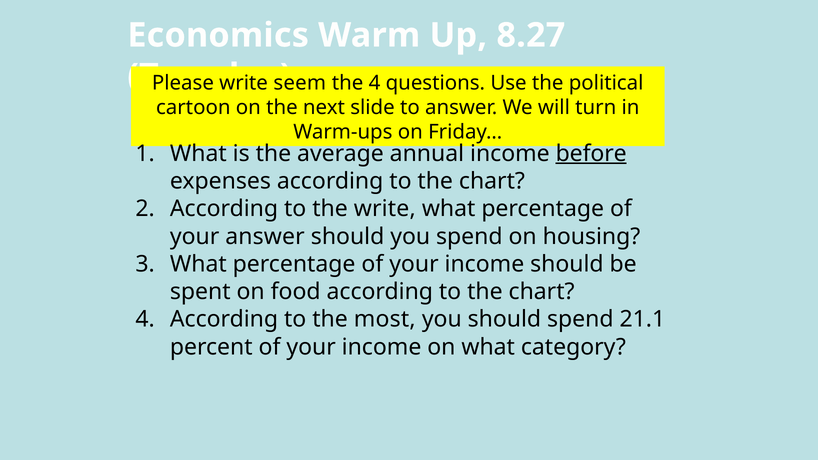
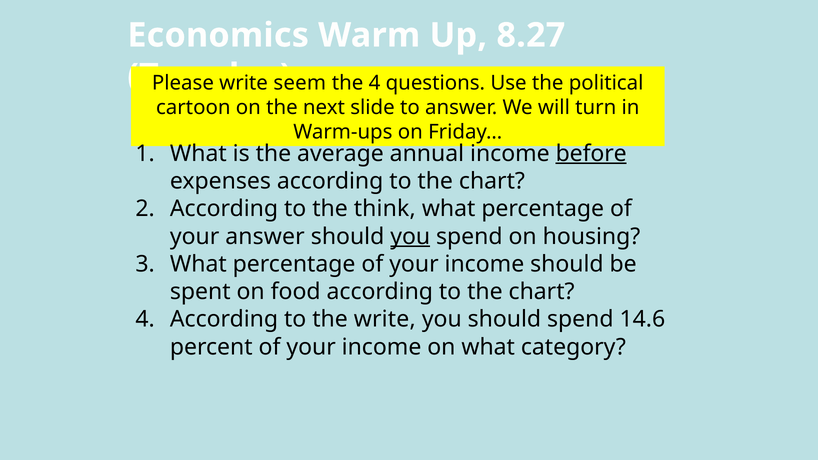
the write: write -> think (385, 209)
you underline: none -> present (410, 236)
the most: most -> write (385, 319)
21.1: 21.1 -> 14.6 (642, 319)
